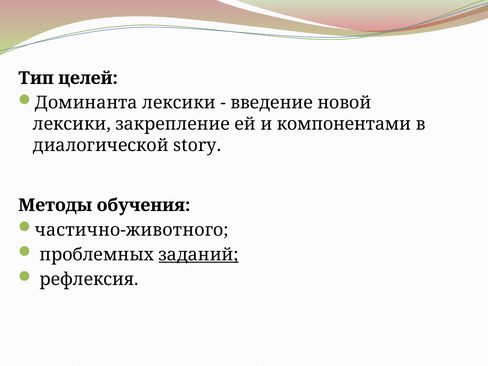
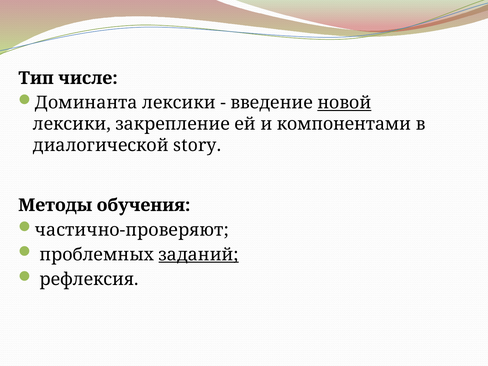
целей: целей -> числе (88, 78)
новой underline: none -> present (344, 103)
частично-животного: частично-животного -> частично-проверяют (132, 230)
